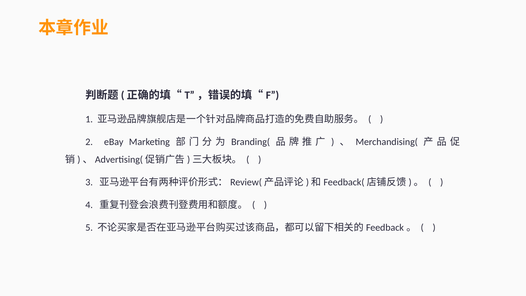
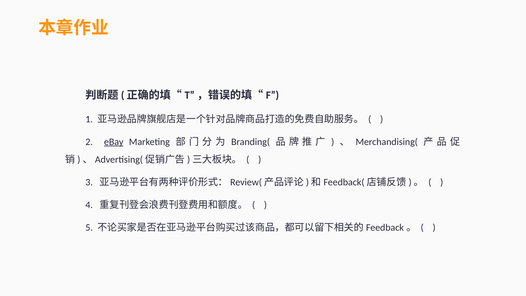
eBay underline: none -> present (114, 142)
